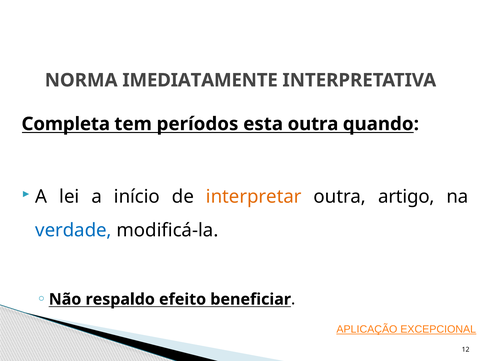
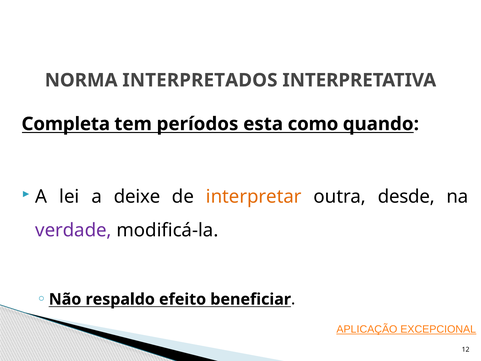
IMEDIATAMENTE: IMEDIATAMENTE -> INTERPRETADOS (200, 80)
esta outra: outra -> como (313, 124)
início: início -> deixe (137, 197)
artigo: artigo -> desde (406, 197)
verdade colour: blue -> purple (73, 230)
